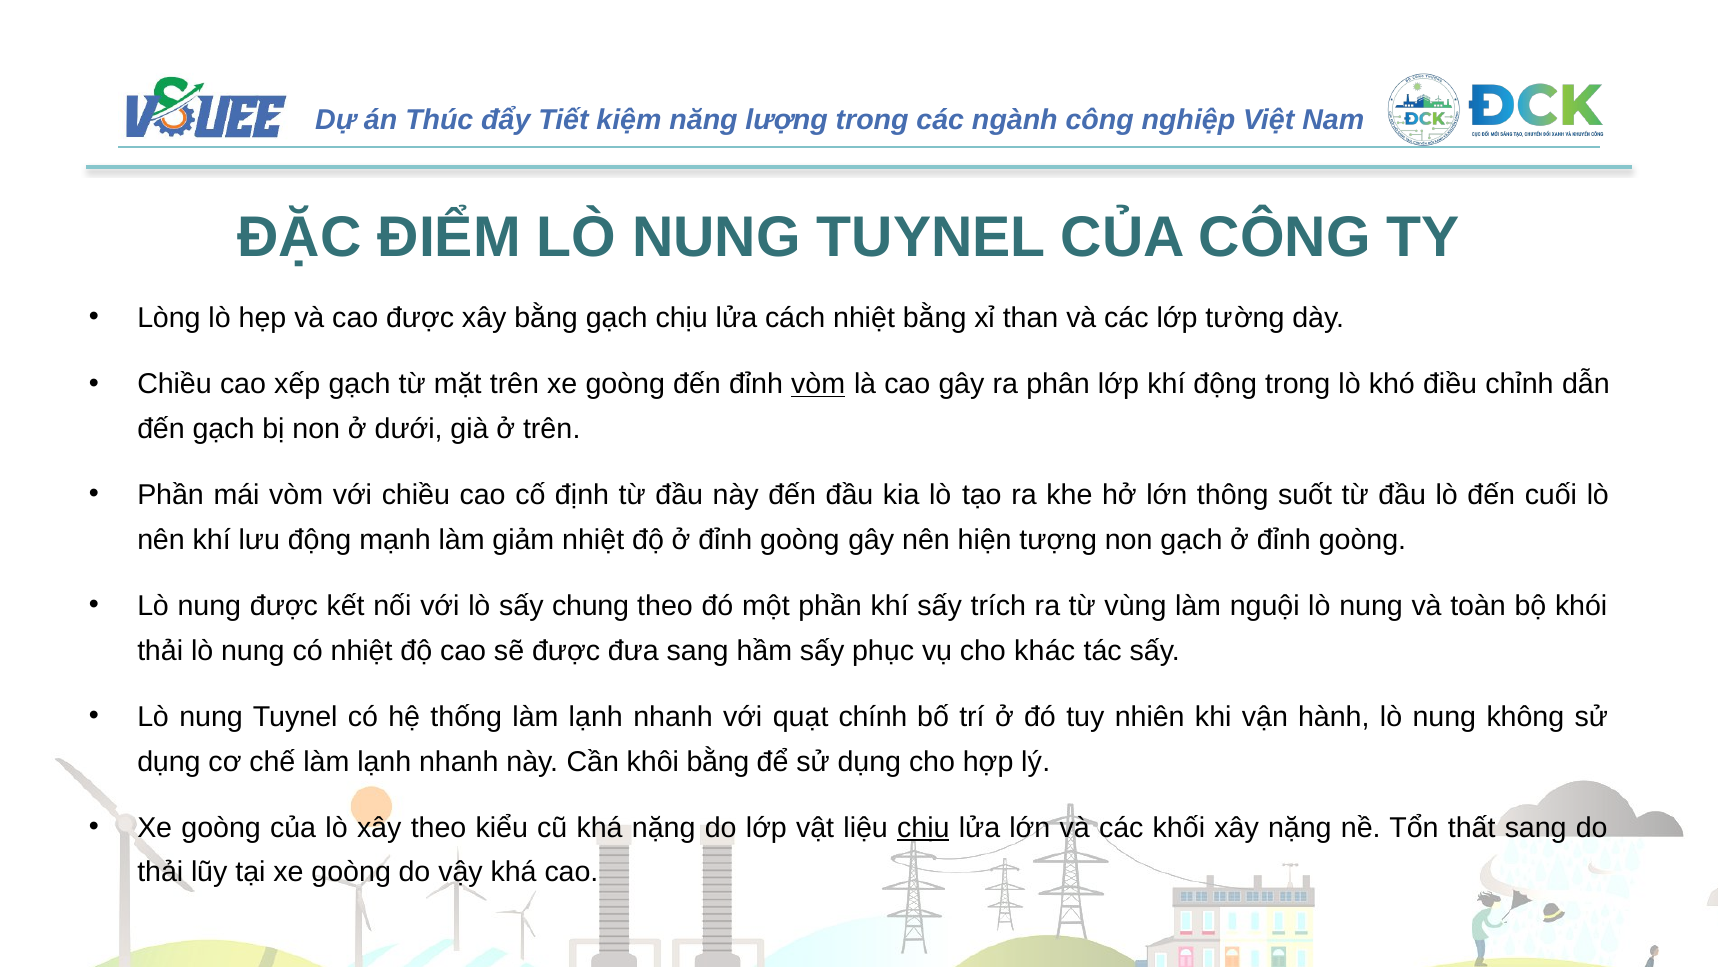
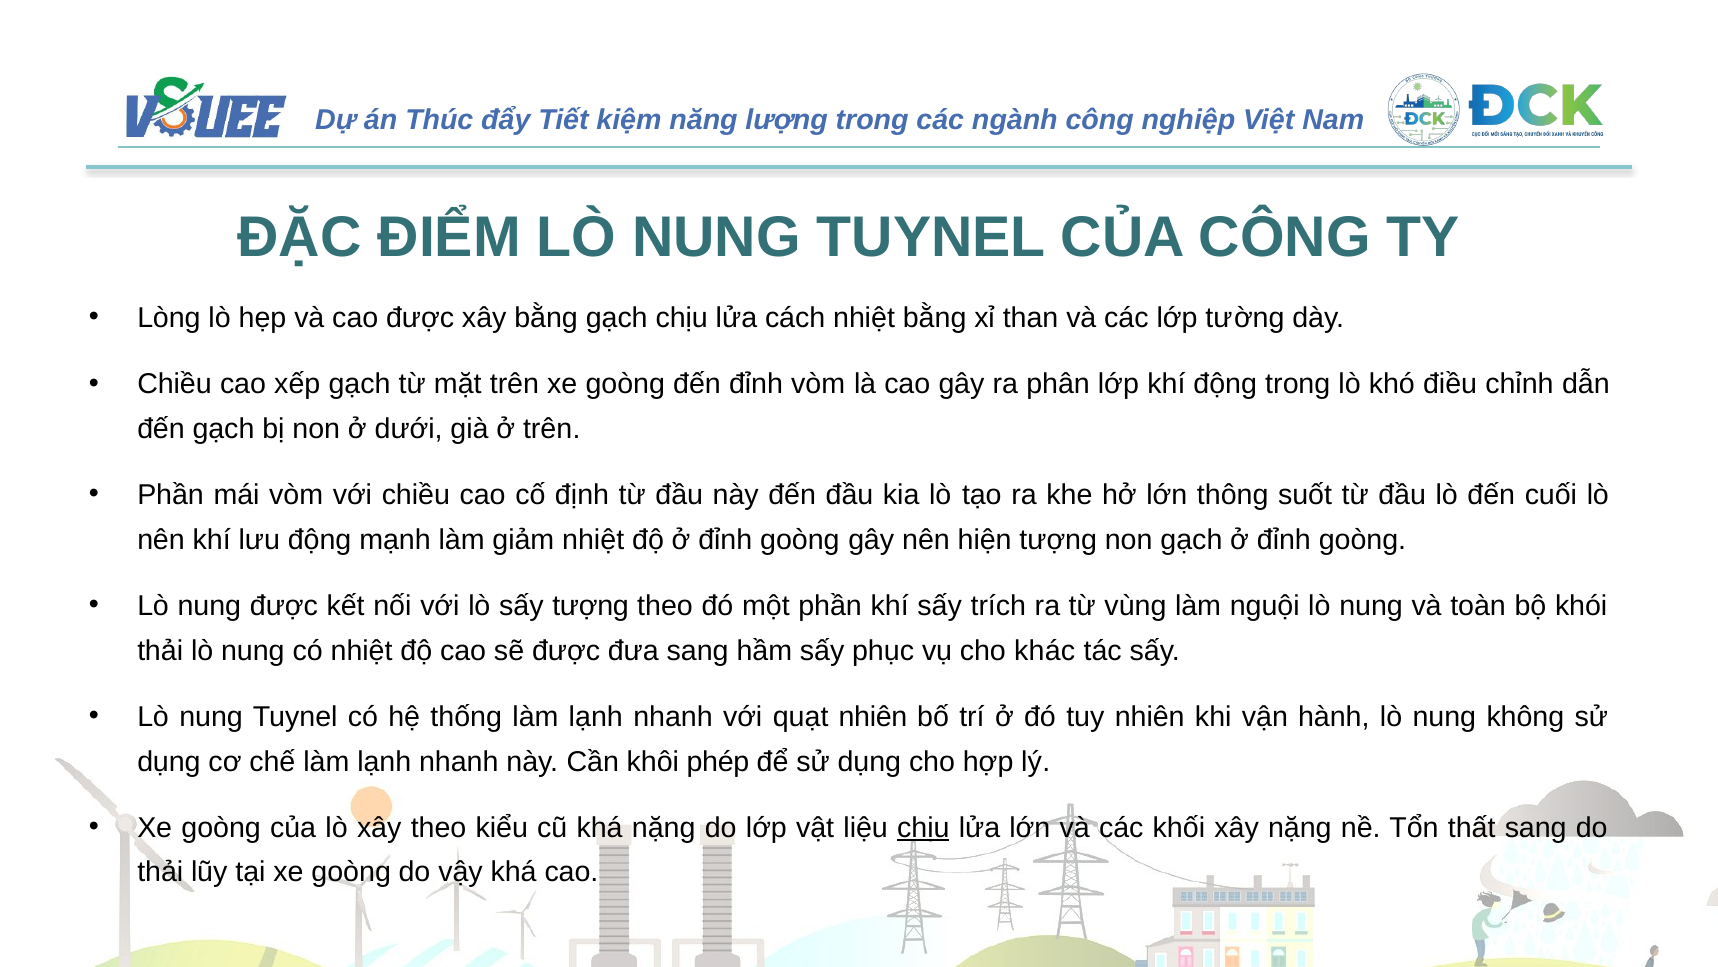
vòm underline: present -> none (818, 384)
sấy chung: chung -> tượng (591, 606)
quạt chính: chính -> nhiên (873, 716)
khôi bằng: bằng -> phép (718, 761)
